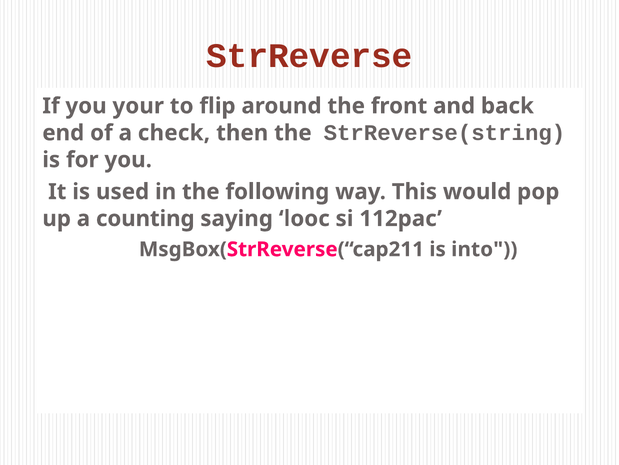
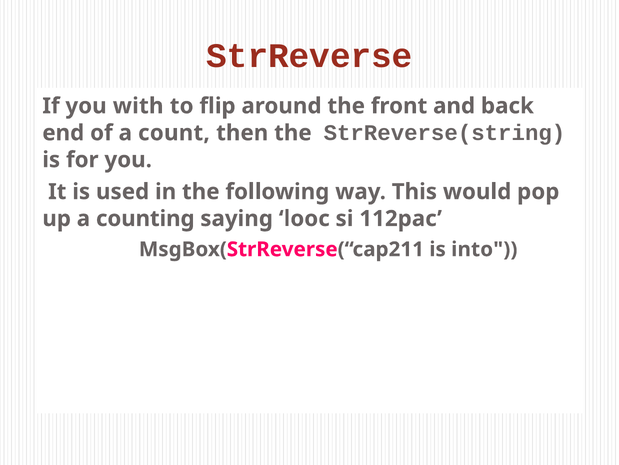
your: your -> with (138, 106)
check: check -> count (174, 133)
